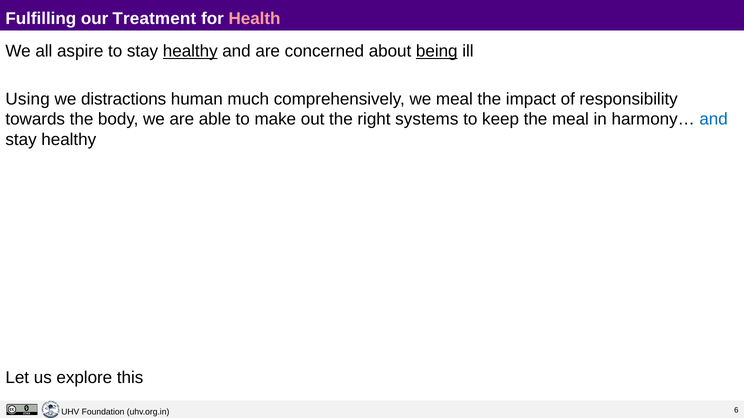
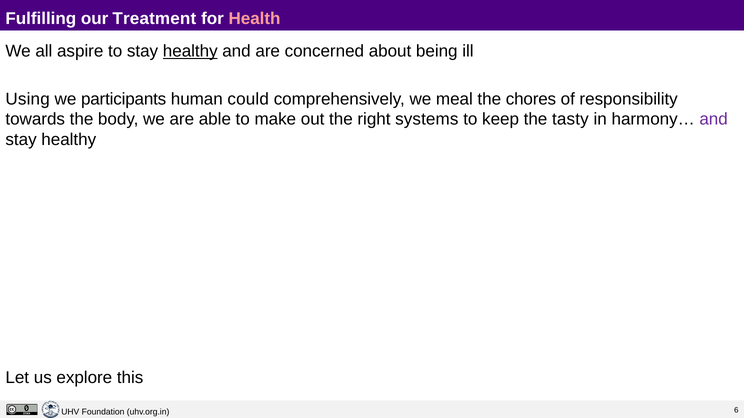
being underline: present -> none (437, 51)
distractions: distractions -> participants (124, 99)
much: much -> could (248, 99)
impact: impact -> chores (531, 99)
the meal: meal -> tasty (570, 119)
and colour: blue -> purple (714, 119)
